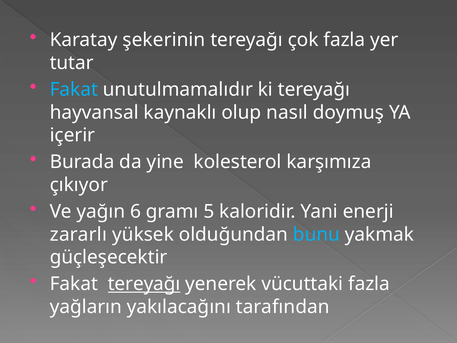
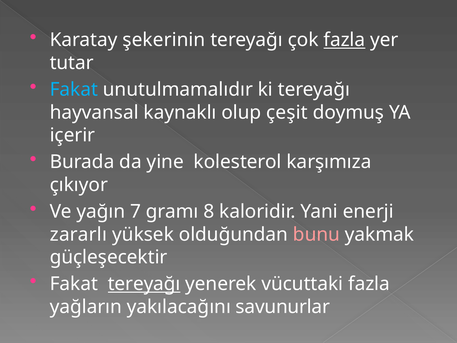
fazla underline: none -> present (344, 40)
nasıl: nasıl -> çeşit (287, 112)
6: 6 -> 7 (136, 211)
5: 5 -> 8 (209, 211)
bunu colour: light blue -> pink (316, 234)
tarafından: tarafından -> savunurlar (283, 307)
